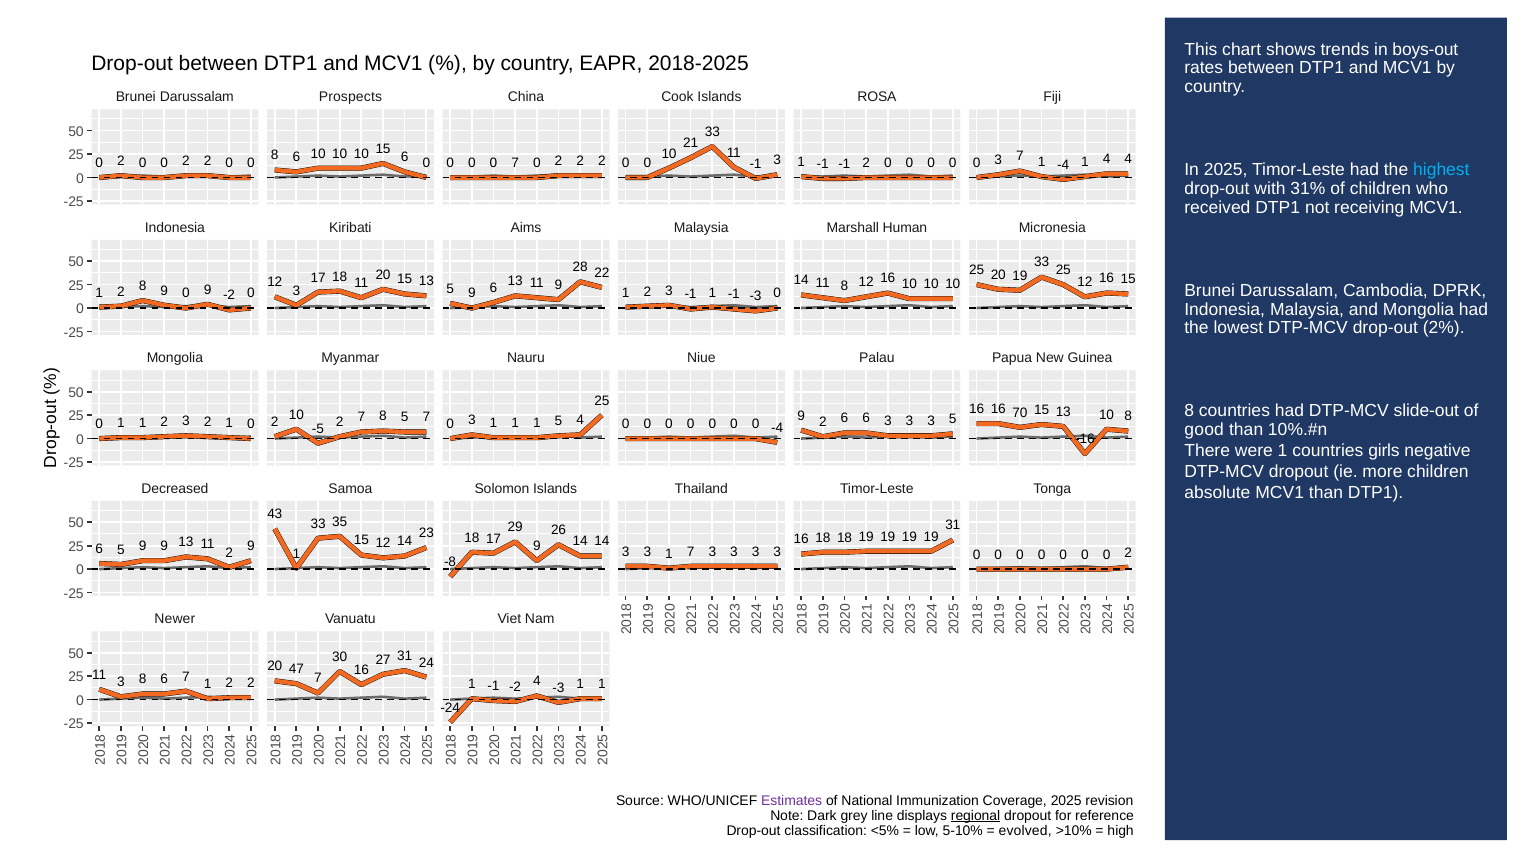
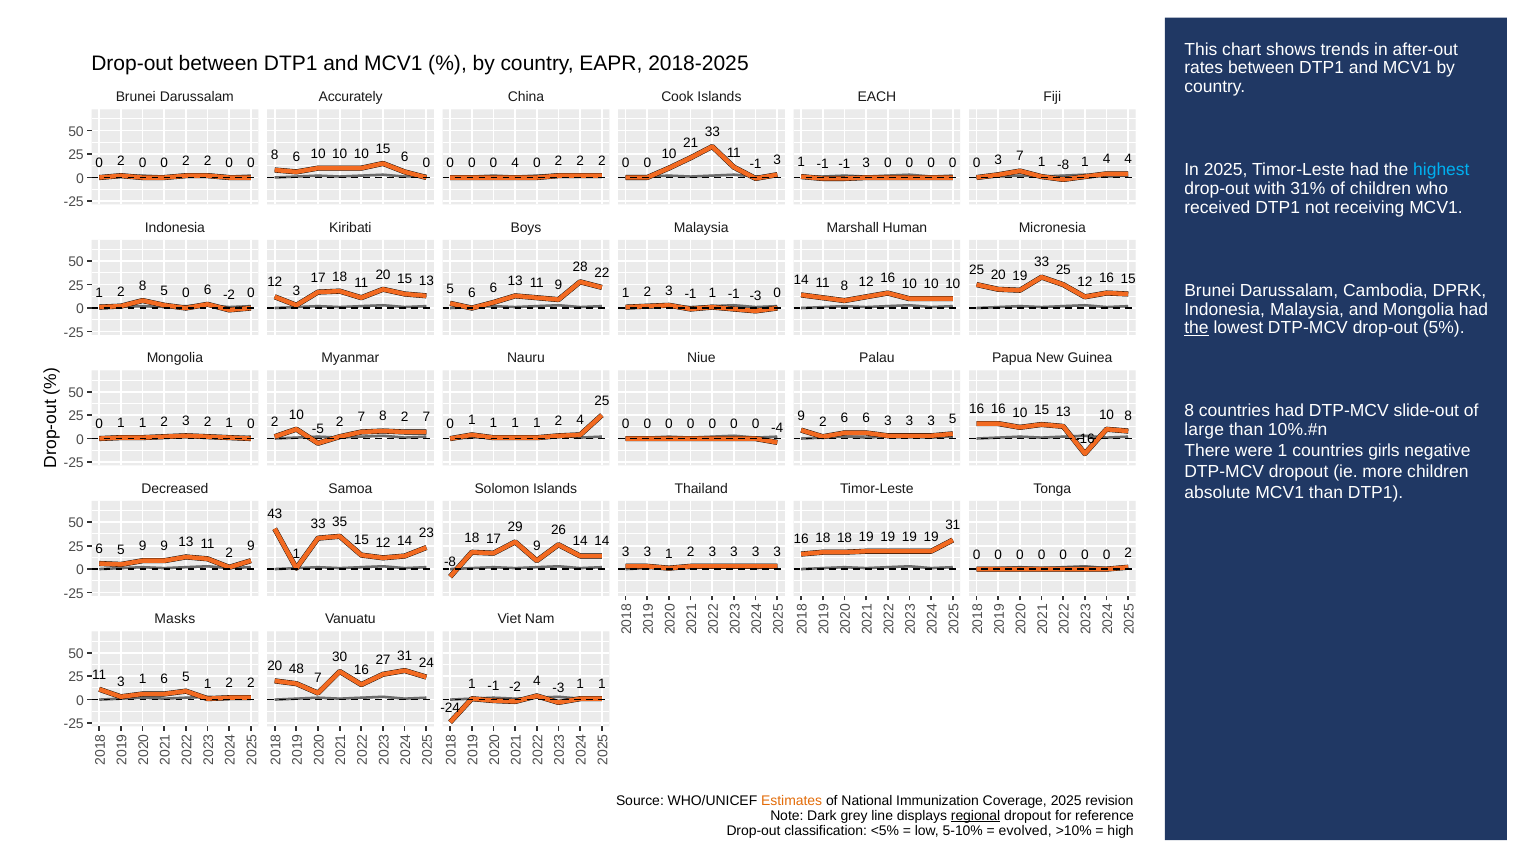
boys-out: boys-out -> after-out (1425, 49)
Prospects: Prospects -> Accurately (351, 97)
ROSA: ROSA -> EACH (877, 97)
-1 -1 2: 2 -> 3 (866, 163)
0 7: 7 -> 4 (515, 163)
1 -4: -4 -> -8 (1063, 165)
Aims: Aims -> Boys (526, 228)
9: 9 -> 6 (472, 294)
8 9: 9 -> 5 (164, 291)
9: 9 -> 6 (208, 290)
the underline: none -> present (1196, 328)
2%: 2% -> 5% (1444, 328)
16 16 70: 70 -> 10 (1020, 413)
3: 3 -> 1 (472, 420)
1 1 1 5: 5 -> 2 (559, 421)
good: good -> large (1204, 430)
7 8 5: 5 -> 2 (405, 418)
3 3 1 7: 7 -> 2 (691, 552)
Newer: Newer -> Masks (175, 619)
47: 47 -> 48 (296, 669)
8: 8 -> 1 (143, 680)
7: 7 -> 5 (186, 677)
Estimates colour: purple -> orange (792, 801)
